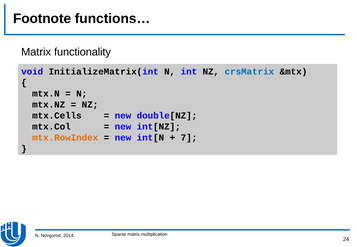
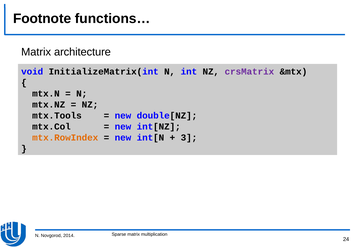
functionality: functionality -> architecture (82, 52)
crsMatrix colour: blue -> purple (249, 72)
mtx.Cells: mtx.Cells -> mtx.Tools (57, 116)
7: 7 -> 3 (189, 138)
